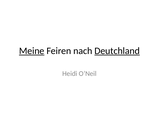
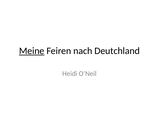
Deutchland underline: present -> none (117, 51)
